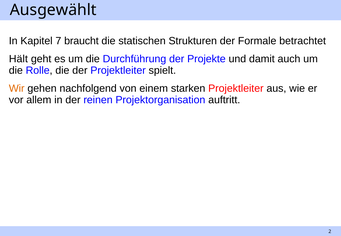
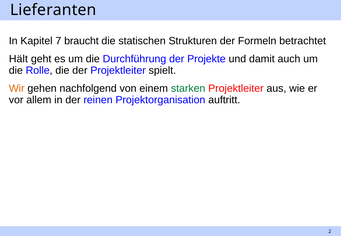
Ausgewählt: Ausgewählt -> Lieferanten (53, 10)
Formale: Formale -> Formeln (257, 41)
starken colour: black -> green (188, 89)
